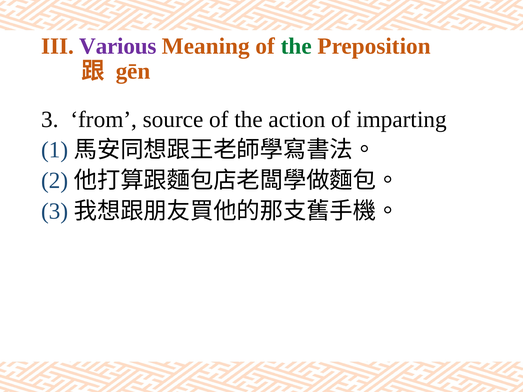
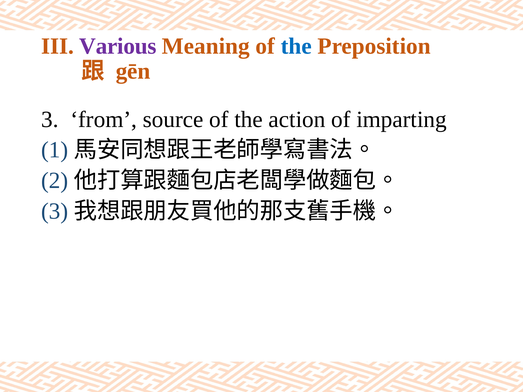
the colour: green -> blue (296, 46)
